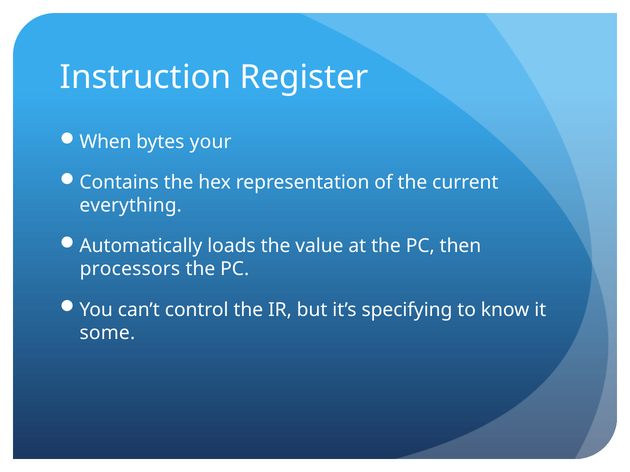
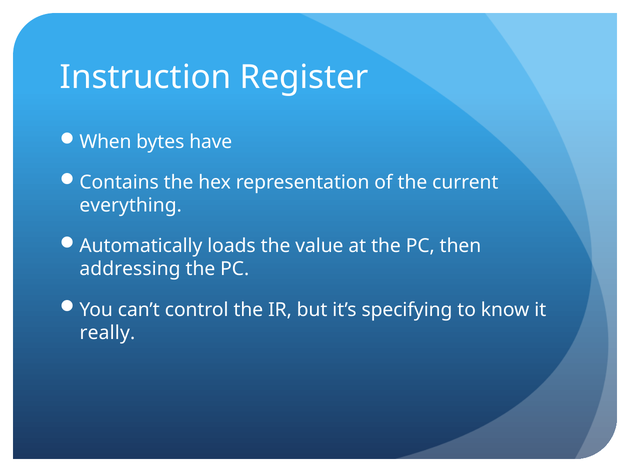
your: your -> have (211, 142)
processors: processors -> addressing (130, 269)
some: some -> really (107, 333)
